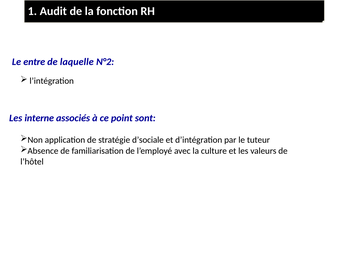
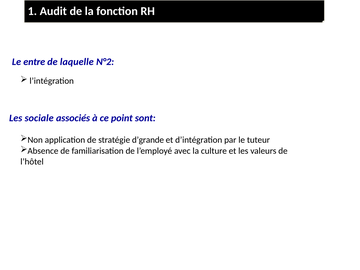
interne: interne -> sociale (39, 118)
d’sociale: d’sociale -> d’grande (148, 140)
